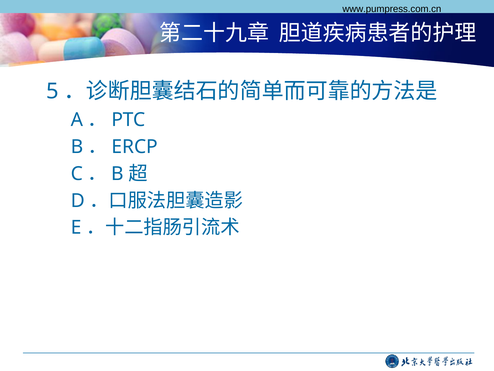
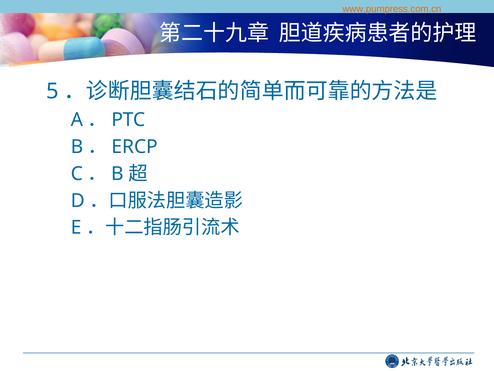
www.pumpress.com.cn colour: black -> orange (392, 9)
